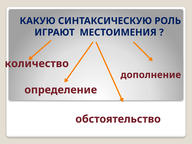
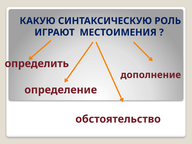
количество: количество -> определить (37, 64)
